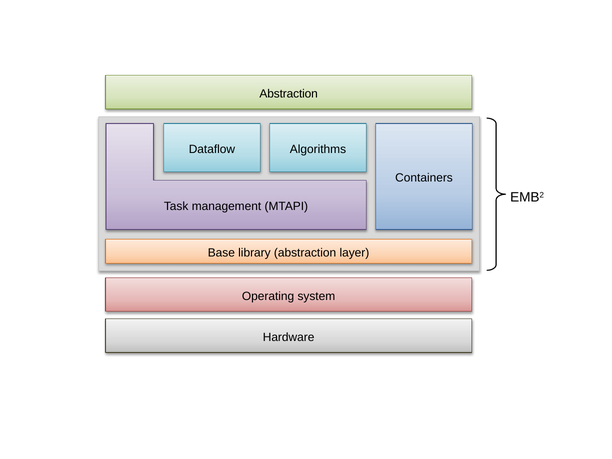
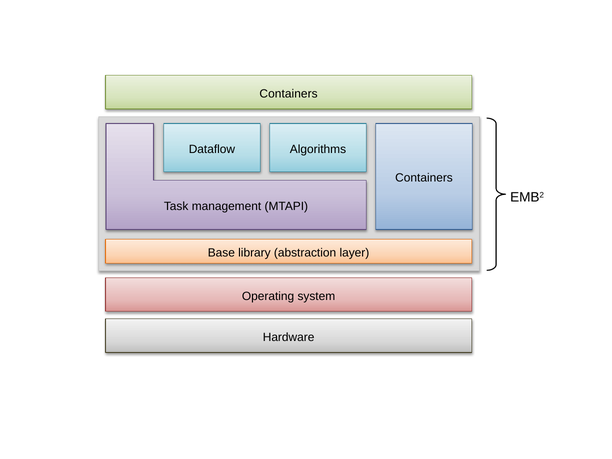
Abstraction: Abstraction -> Containers (289, 94)
